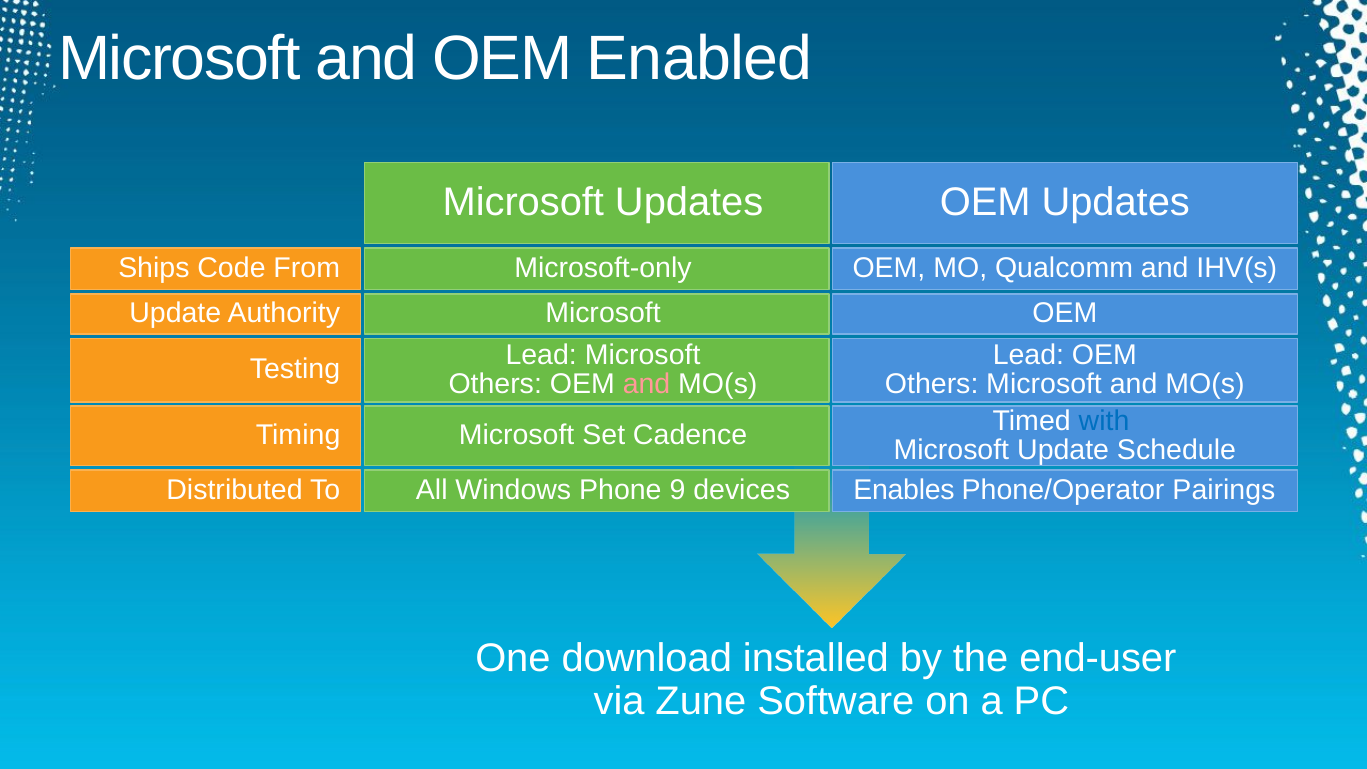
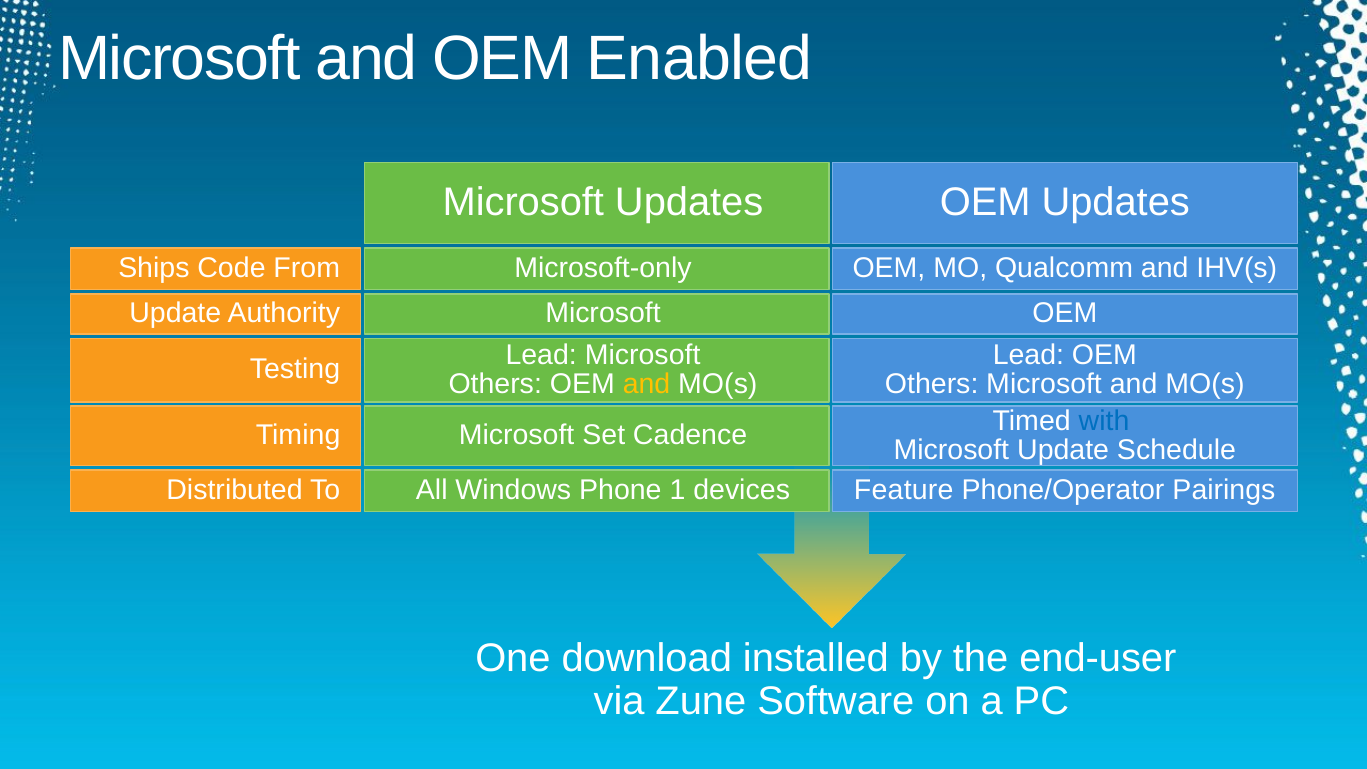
and colour: pink -> yellow (647, 384)
9: 9 -> 1 (677, 490)
Enables: Enables -> Feature (904, 490)
